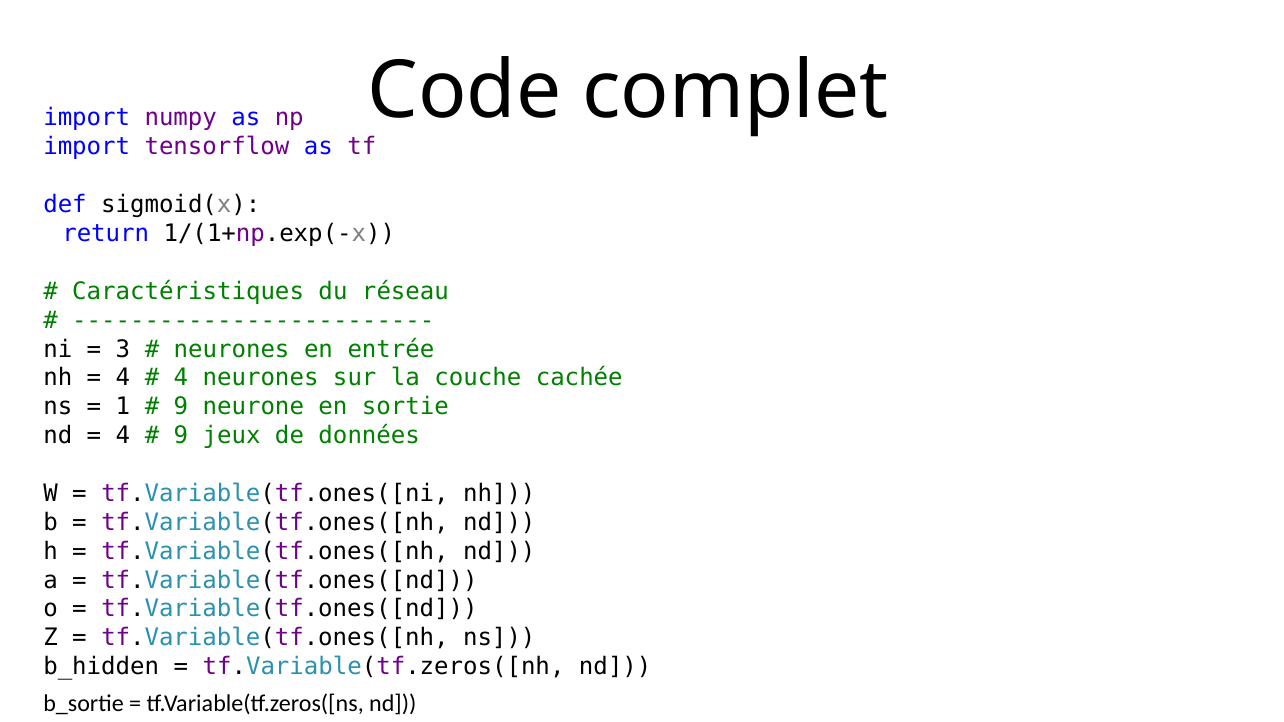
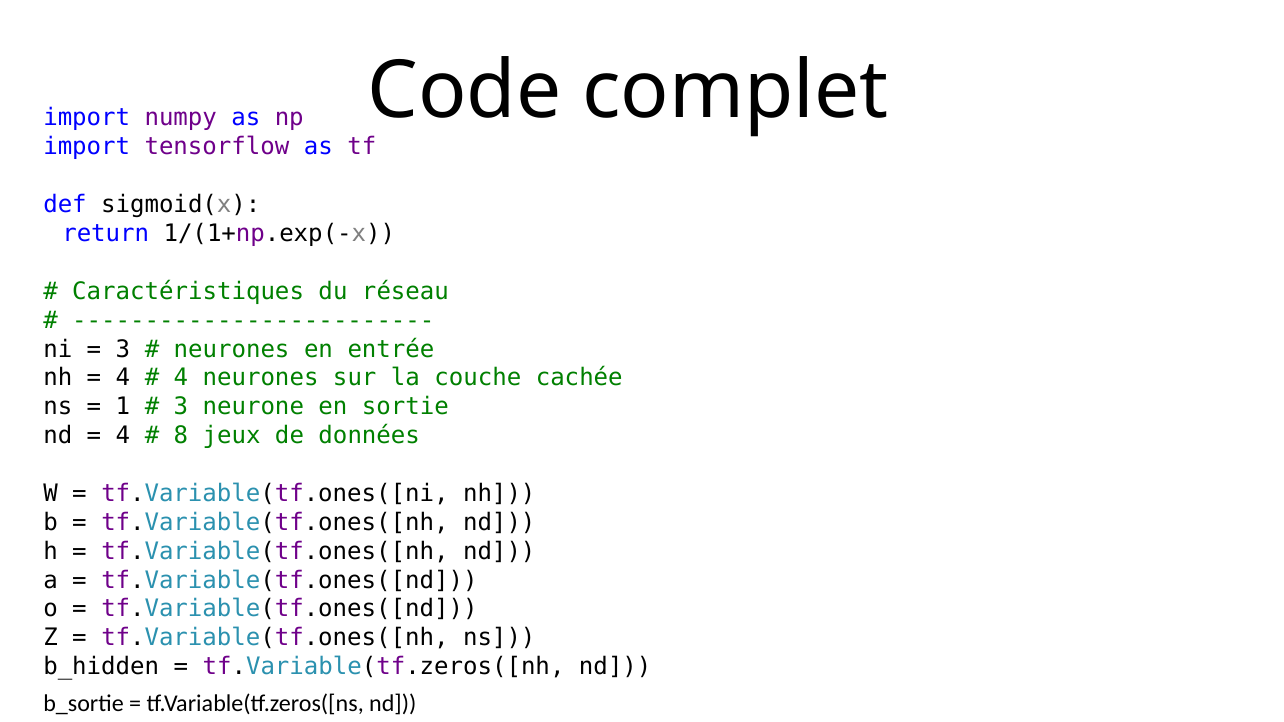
9: 9 -> 3 (181, 407)
9: 9 -> 8 (181, 436)
